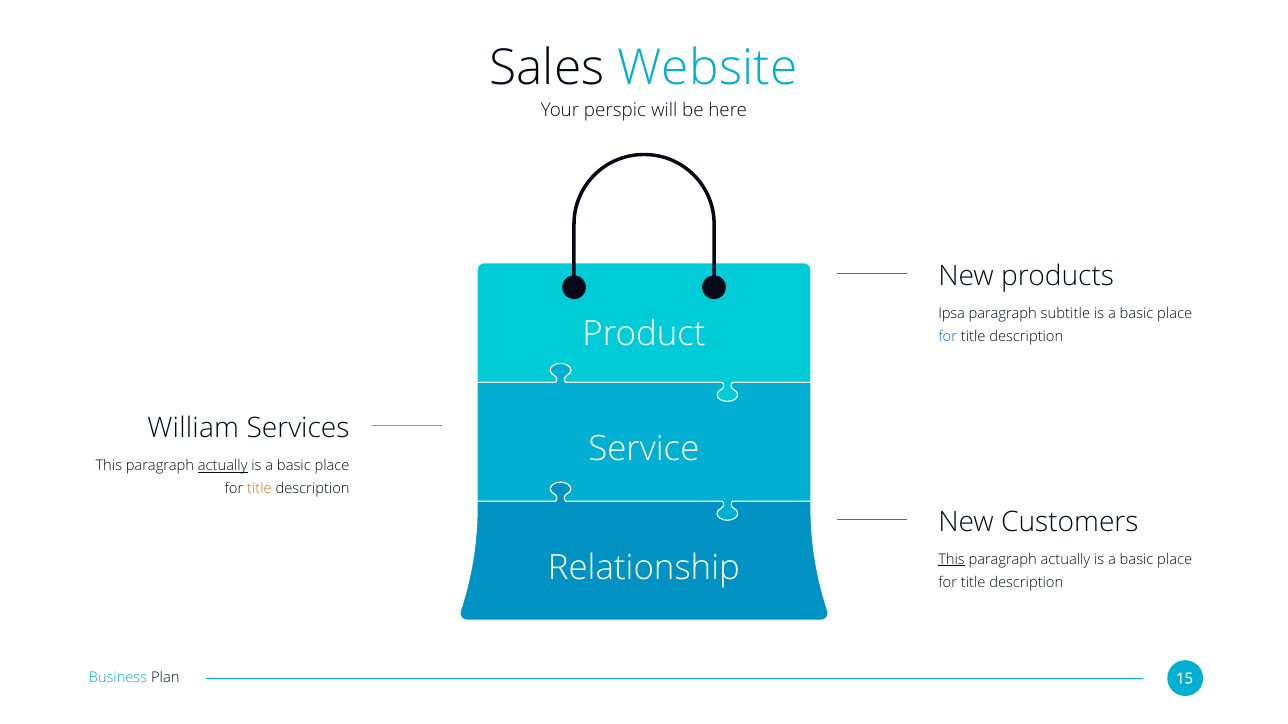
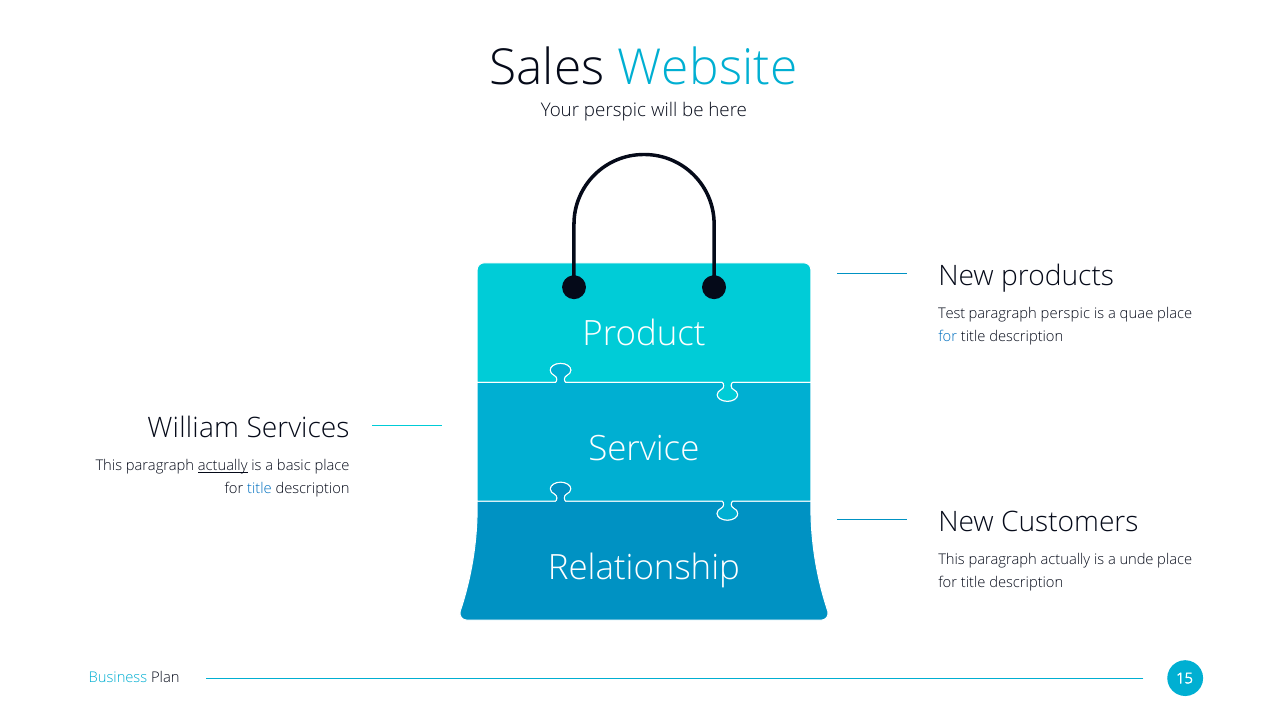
Ipsa: Ipsa -> Test (952, 314)
paragraph subtitle: subtitle -> perspic (1065, 314)
basic: basic -> quae (1137, 314)
title colour: orange -> blue (259, 489)
This underline: present -> none (952, 560)
basic: basic -> unde (1137, 560)
